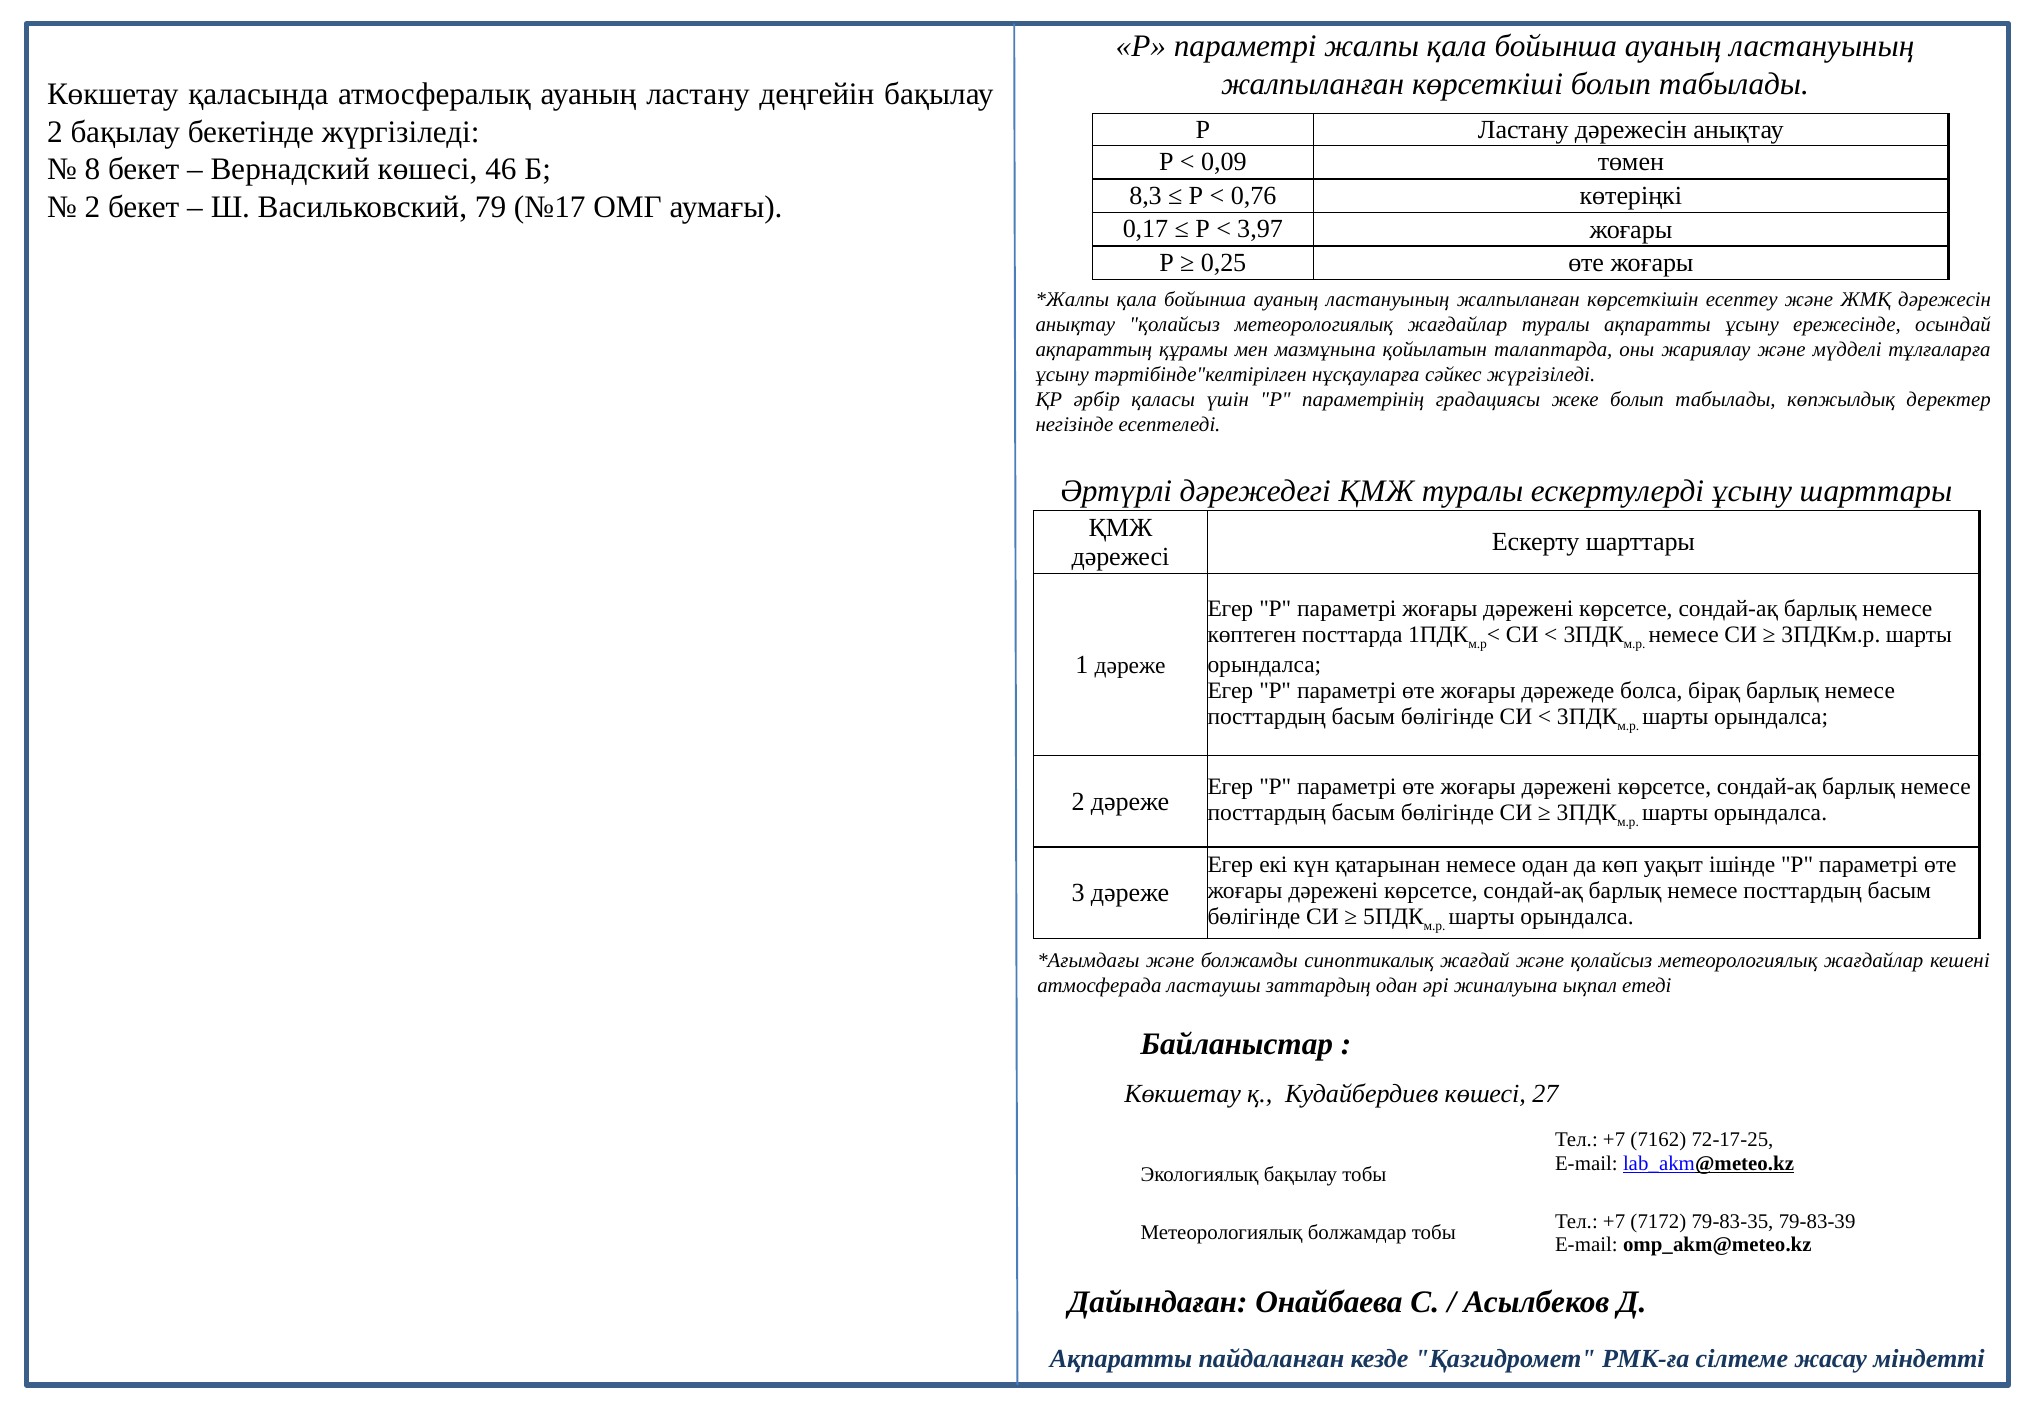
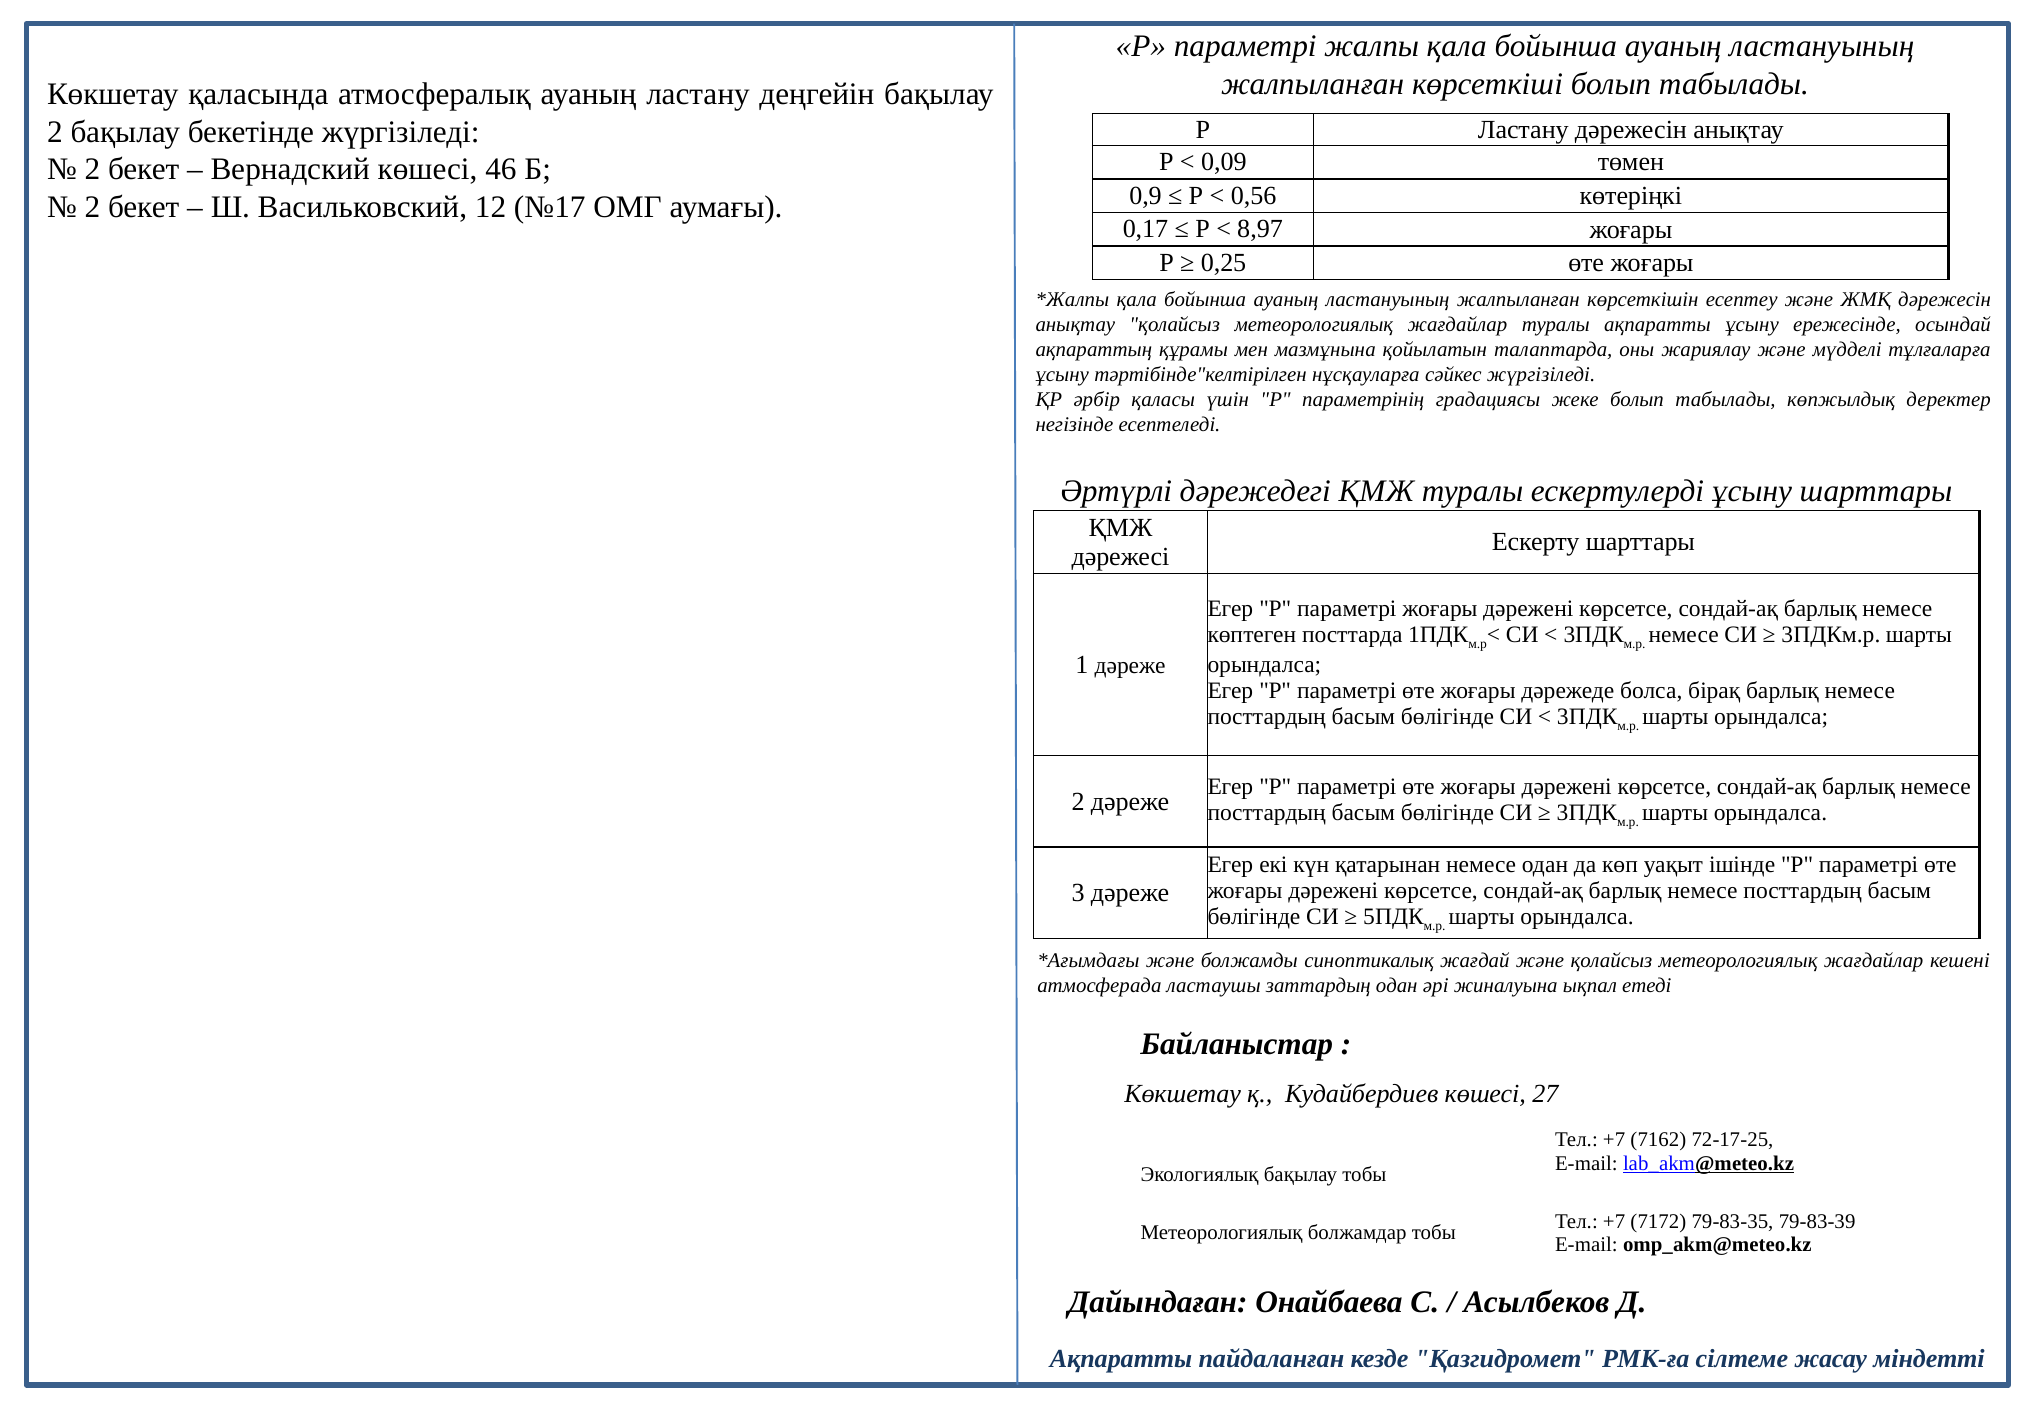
8: 8 -> 2 (92, 169)
8,3: 8,3 -> 0,9 (1146, 195)
0,76: 0,76 -> 0,56 (1254, 195)
79: 79 -> 12 (491, 207)
3,97: 3,97 -> 8,97 (1260, 229)
